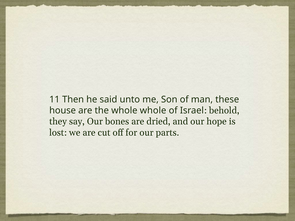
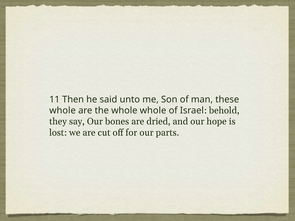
house: house -> whole (63, 111)
